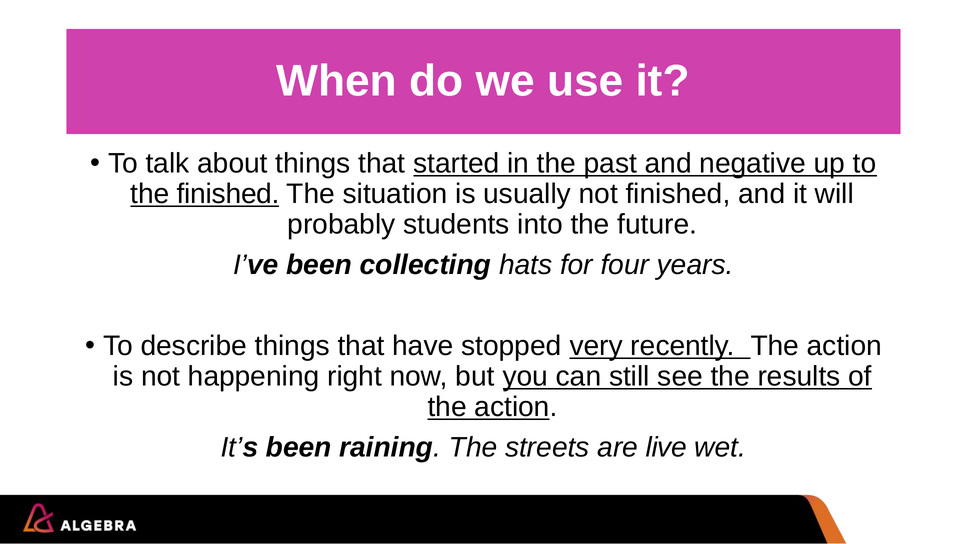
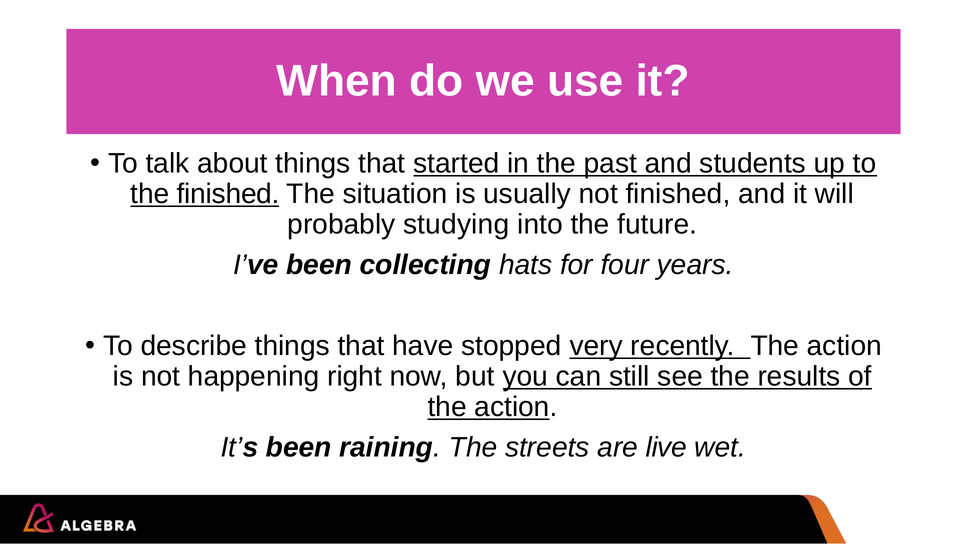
negative: negative -> students (753, 163)
students: students -> studying (456, 224)
